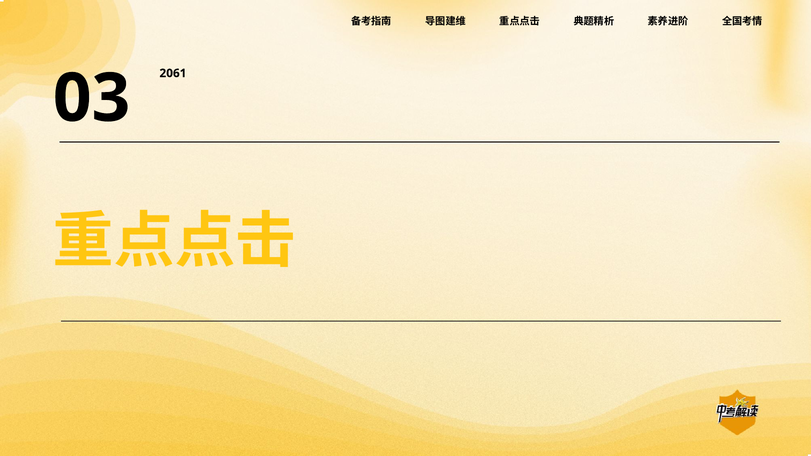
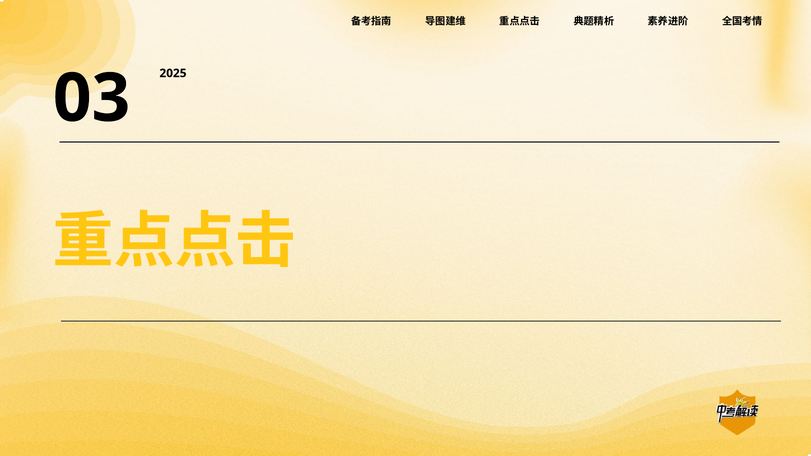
2061: 2061 -> 2025 (173, 73)
